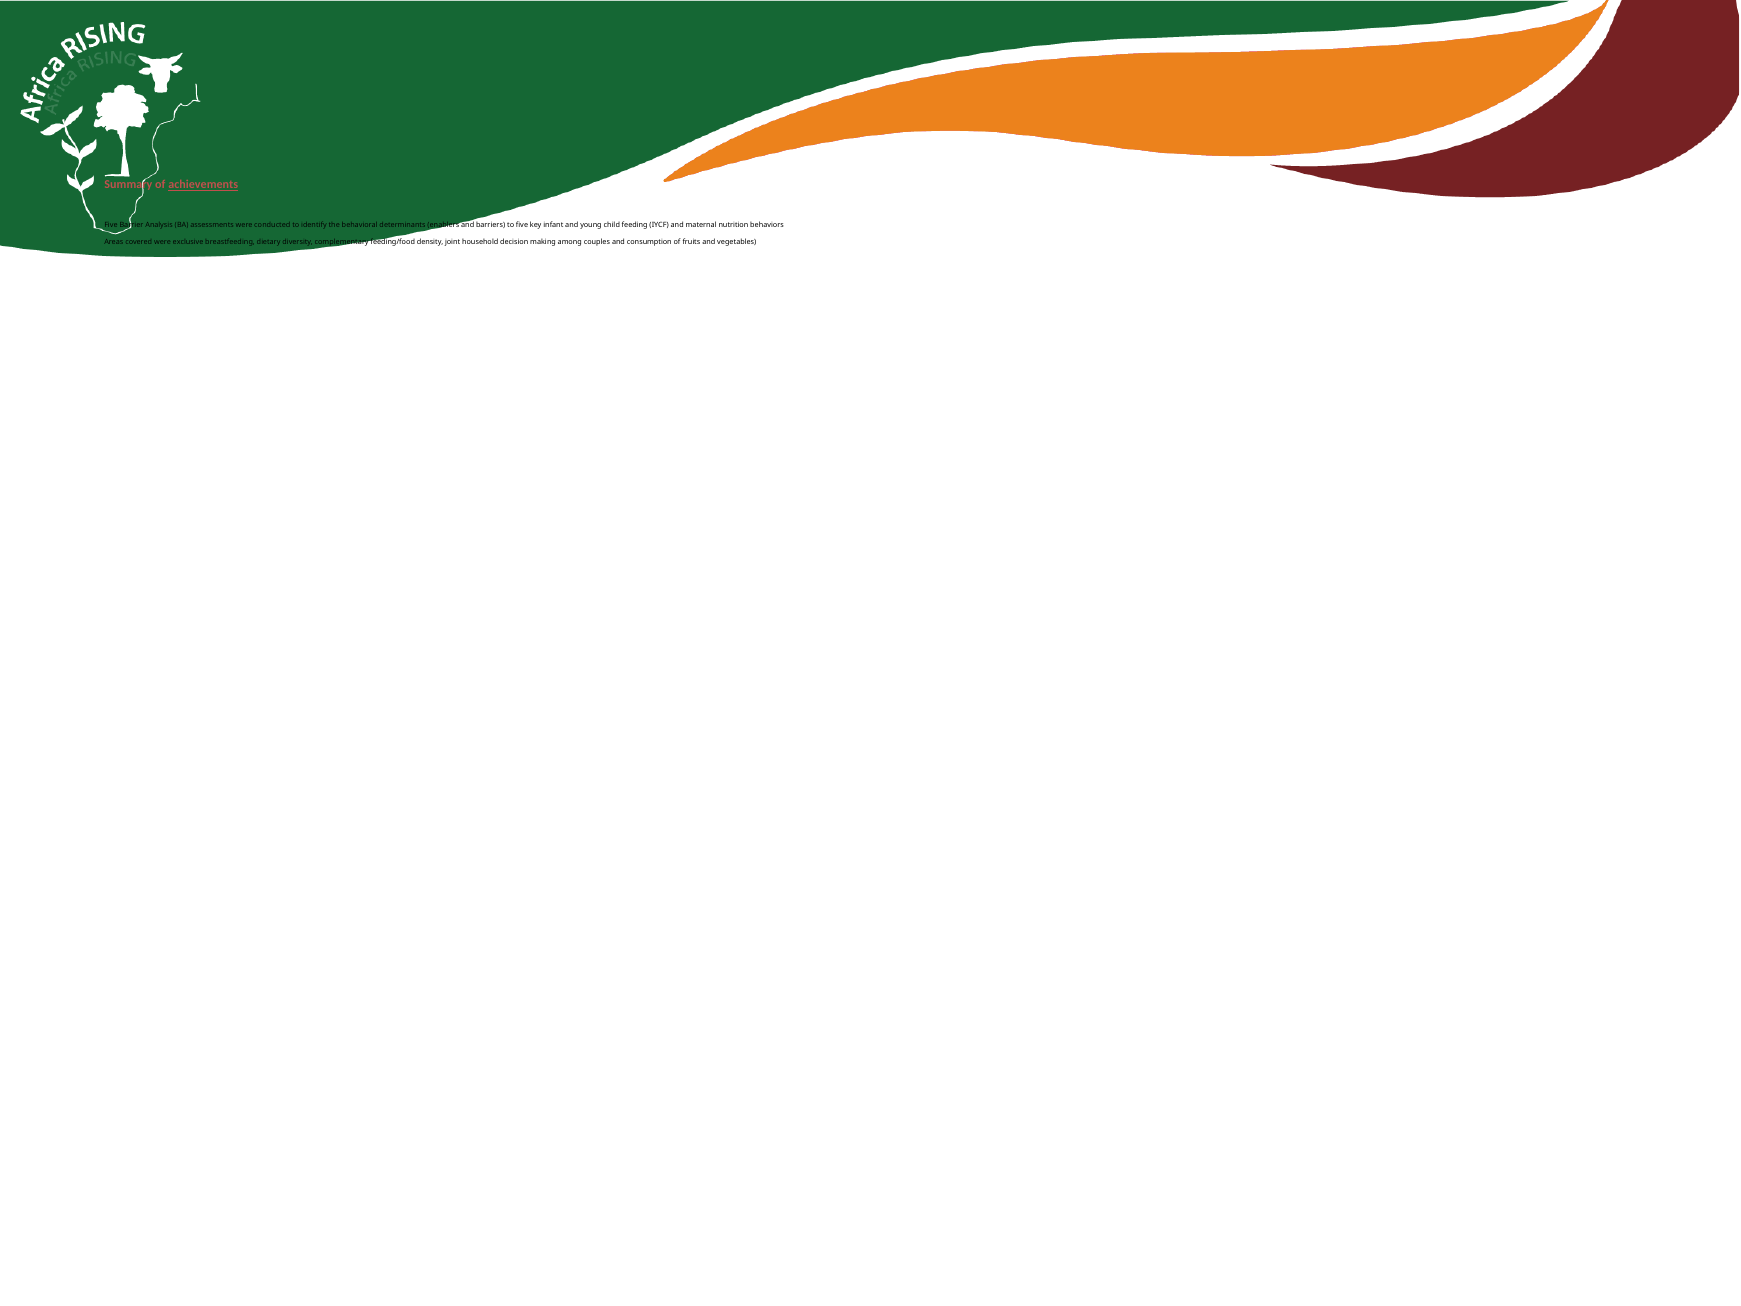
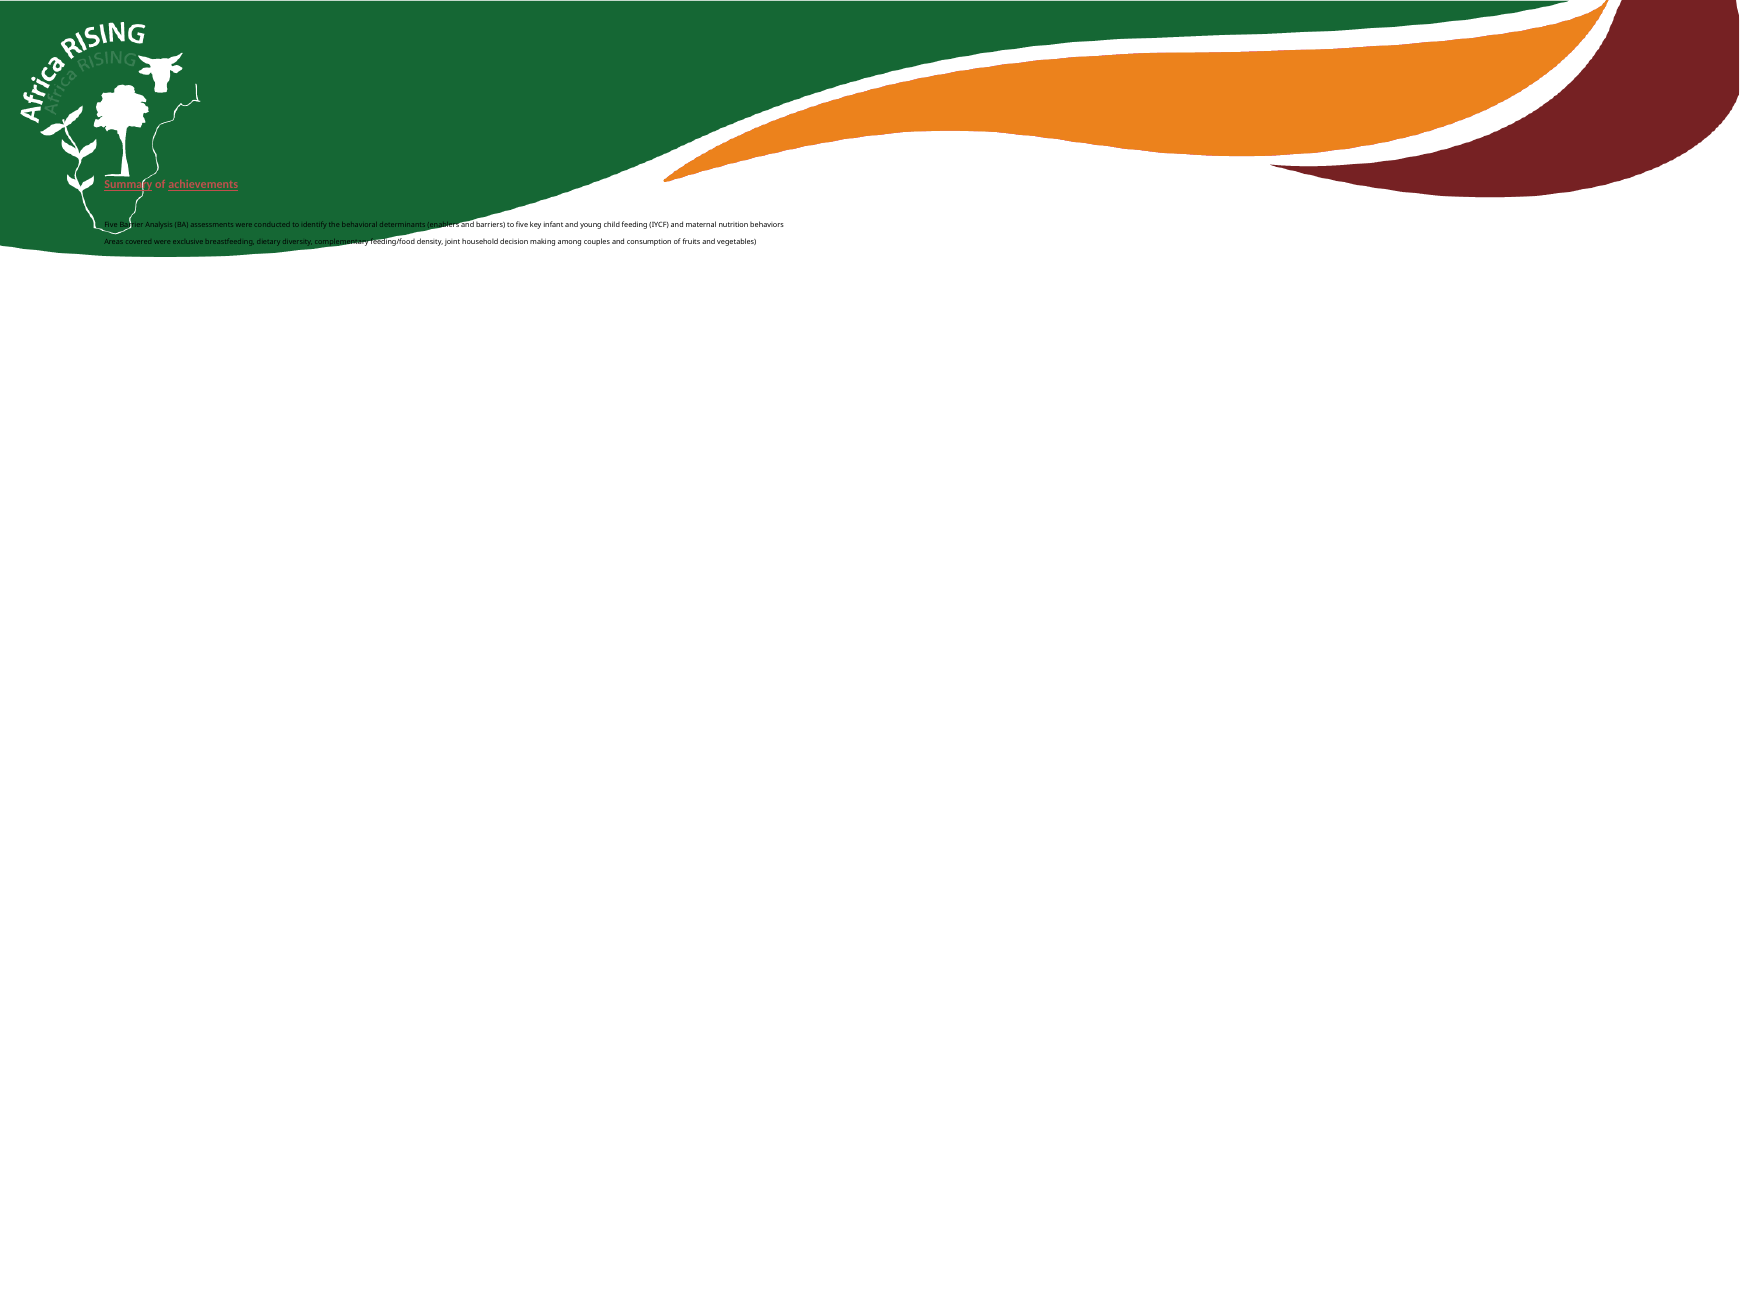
Summary underline: none -> present (128, 185)
